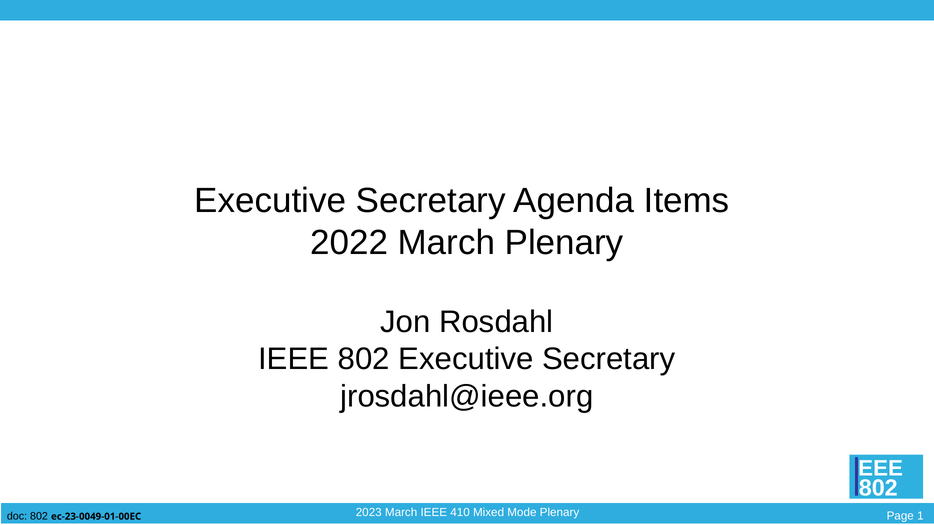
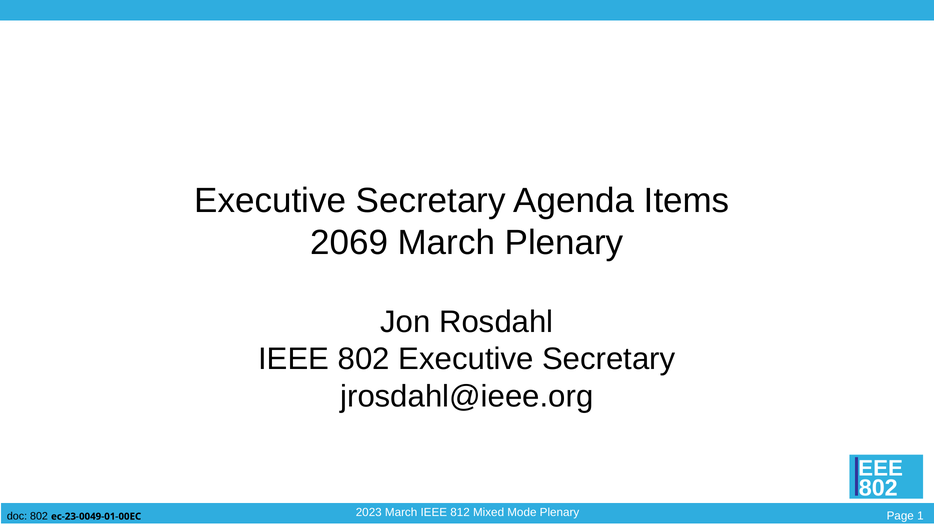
2022: 2022 -> 2069 (349, 243)
410: 410 -> 812 (460, 513)
